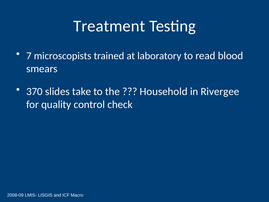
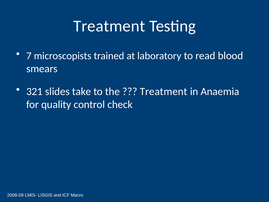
370: 370 -> 321 (34, 91)
Household: Household -> Treatment (164, 91)
Rivergee: Rivergee -> Anaemia (220, 91)
